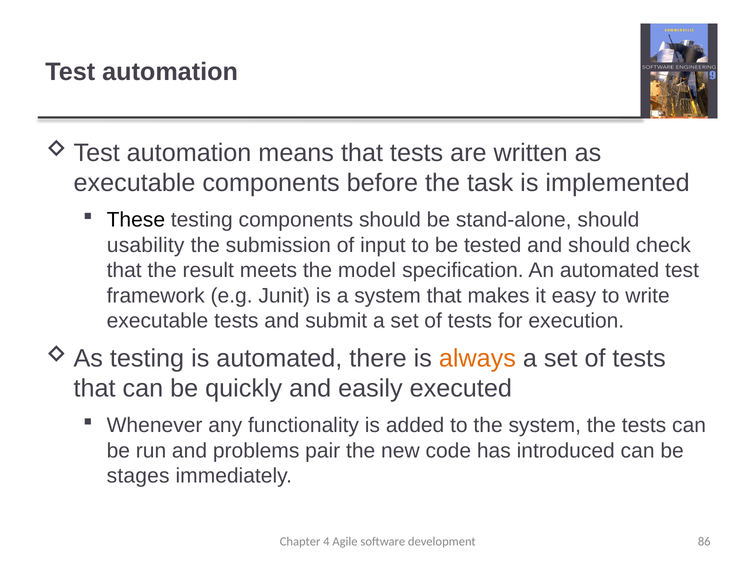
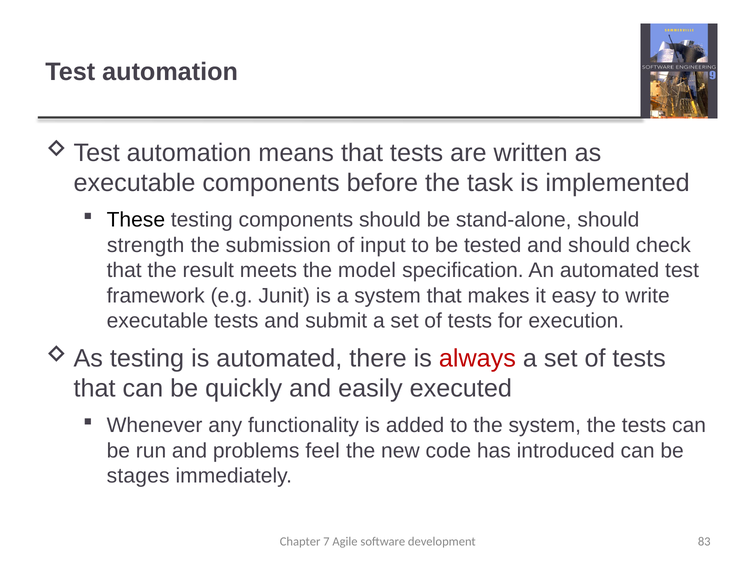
usability: usability -> strength (146, 245)
always colour: orange -> red (477, 358)
pair: pair -> feel (323, 451)
4: 4 -> 7 (326, 541)
86: 86 -> 83 (704, 541)
